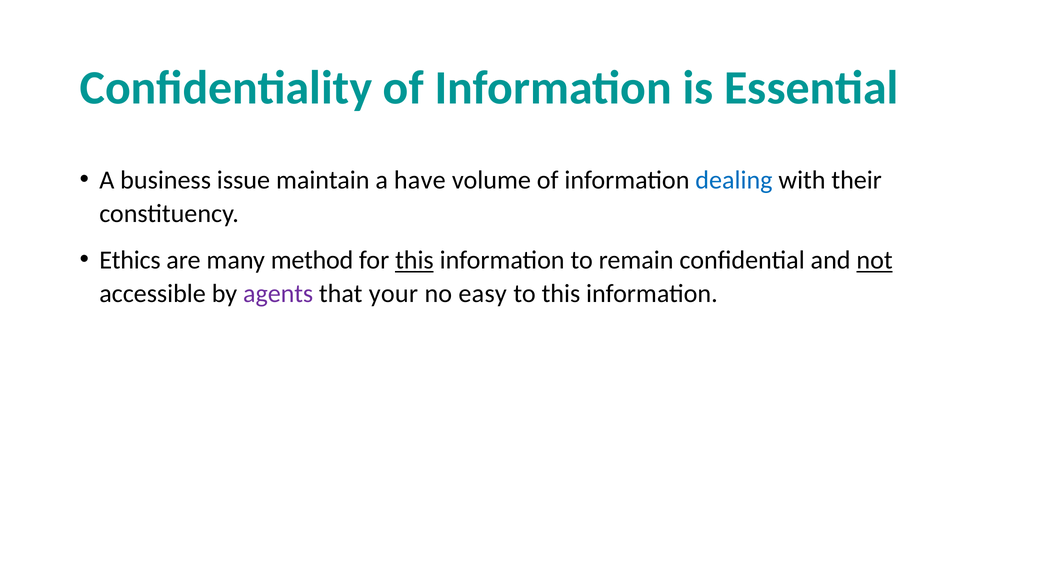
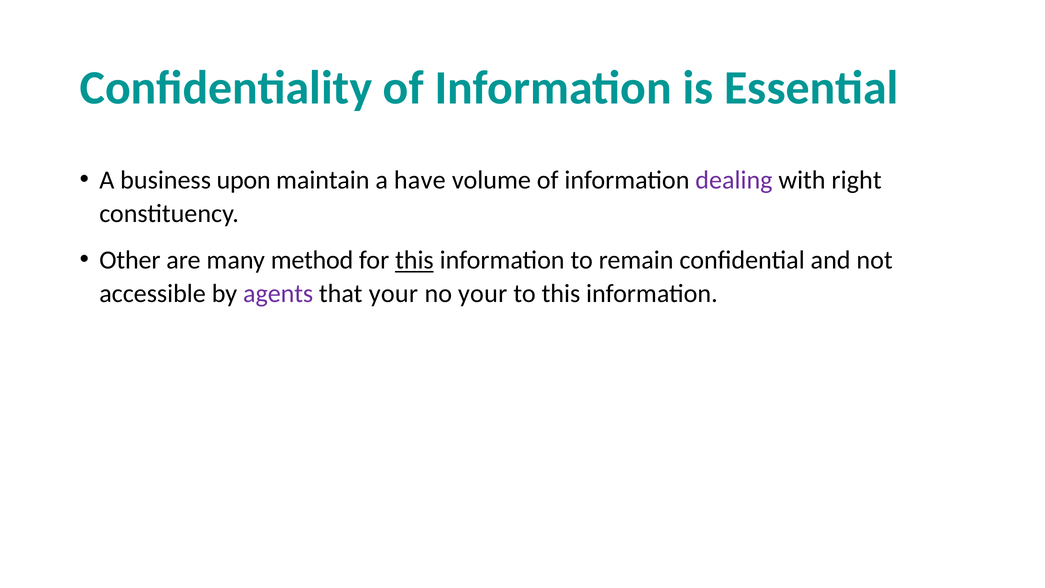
issue: issue -> upon (244, 180)
dealing colour: blue -> purple (734, 180)
their: their -> right (857, 180)
Ethics: Ethics -> Other (130, 260)
not underline: present -> none (875, 260)
no easy: easy -> your (483, 294)
